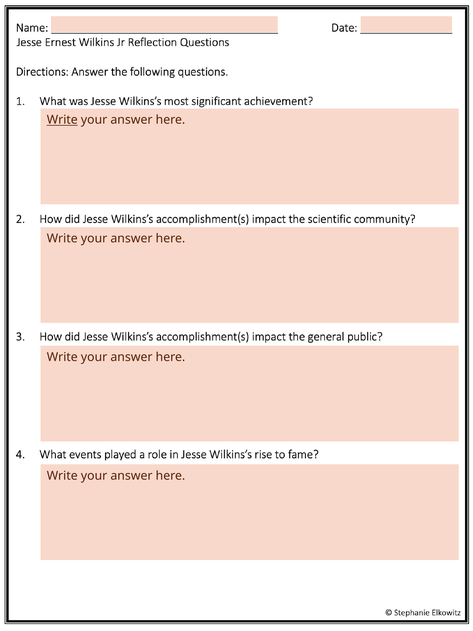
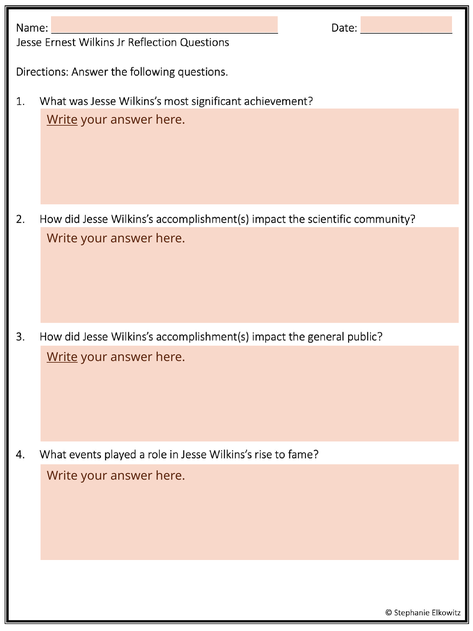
Write underline: none -> present (62, 357)
